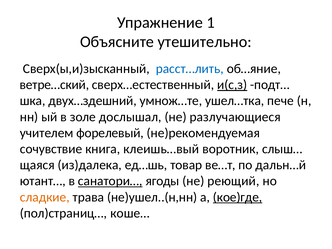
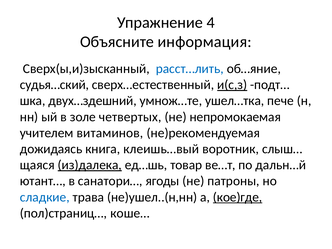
1: 1 -> 4 (211, 22)
утешительно: утешительно -> информация (205, 42)
ветре…ский: ветре…ский -> судья…ский (54, 85)
дослышал: дослышал -> четвертых (130, 117)
разлучающиеся: разлучающиеся -> непромокаемая (235, 117)
форелевый: форелевый -> витаминов (110, 133)
сочувствие: сочувствие -> дожидаясь (51, 149)
из)далека underline: none -> present (90, 165)
санатори… underline: present -> none (110, 181)
реющий: реющий -> патроны (233, 181)
сладкие colour: orange -> blue (45, 197)
